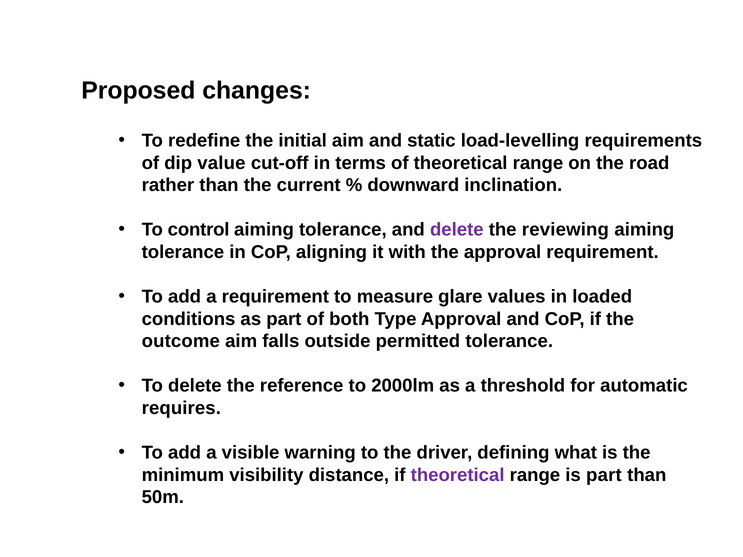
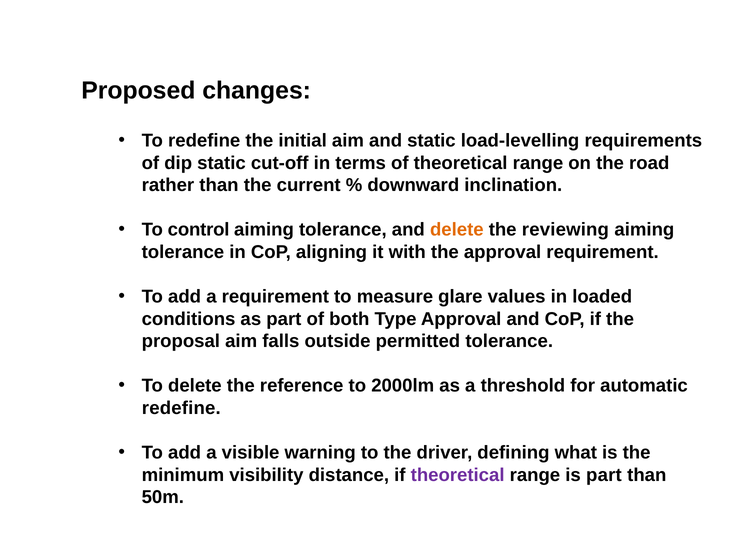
dip value: value -> static (221, 163)
delete colour: purple -> orange (457, 230)
outcome: outcome -> proposal (181, 341)
requires: requires -> redefine (181, 408)
